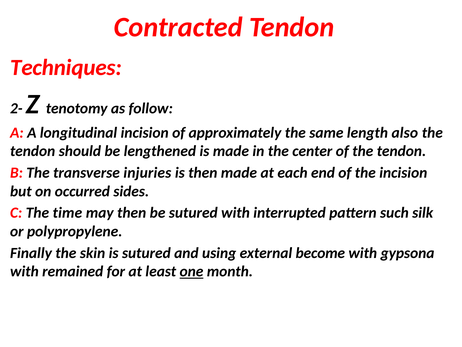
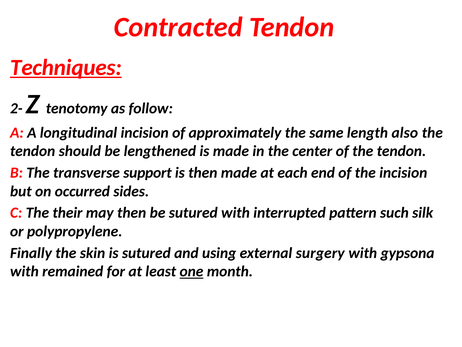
Techniques underline: none -> present (66, 67)
injuries: injuries -> support (147, 173)
time: time -> their (68, 213)
become: become -> surgery (320, 253)
